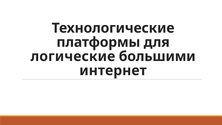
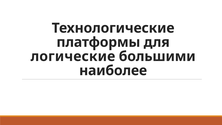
интернет: интернет -> наиболее (113, 71)
